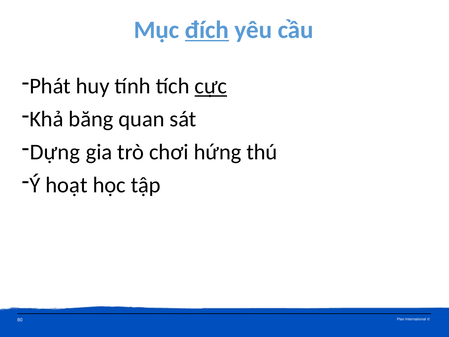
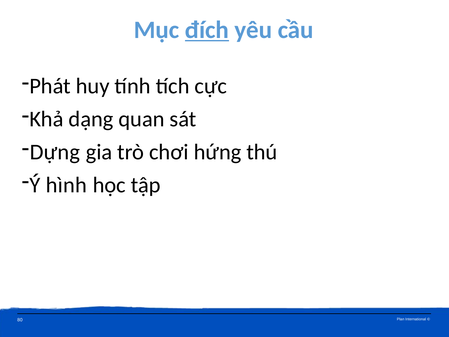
cực underline: present -> none (211, 86)
băng: băng -> dạng (91, 119)
hoạt: hoạt -> hình (66, 185)
